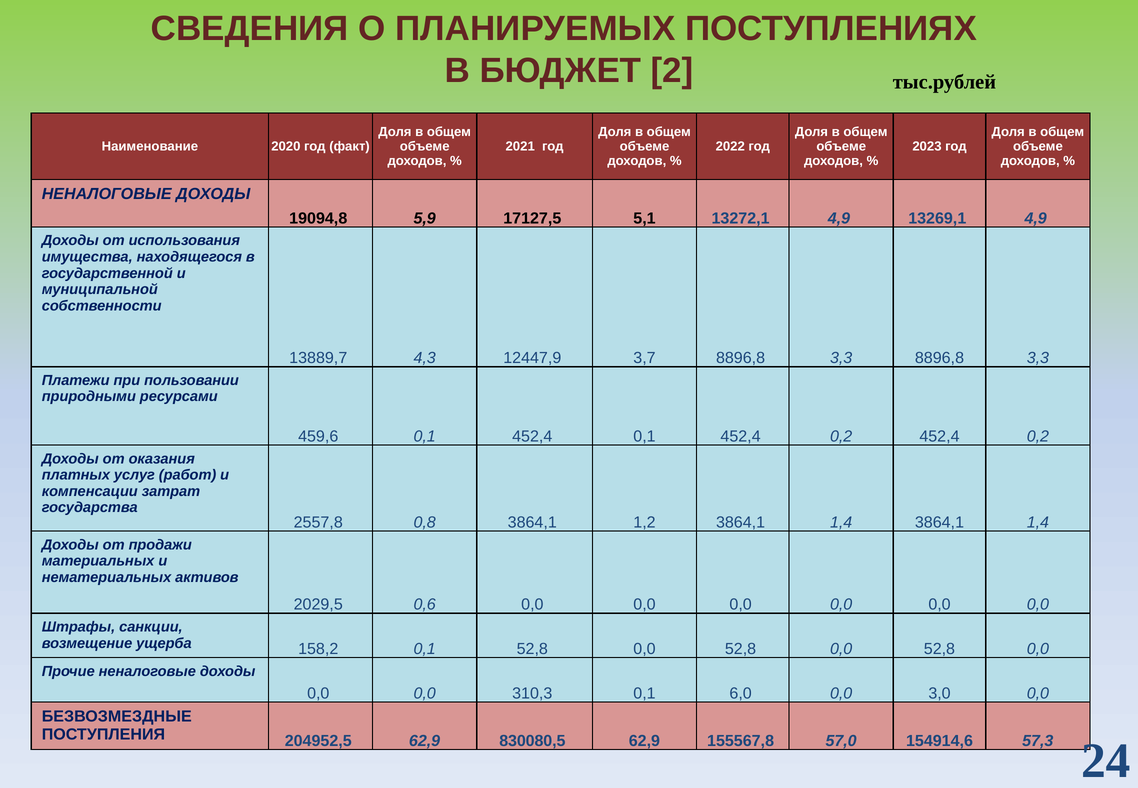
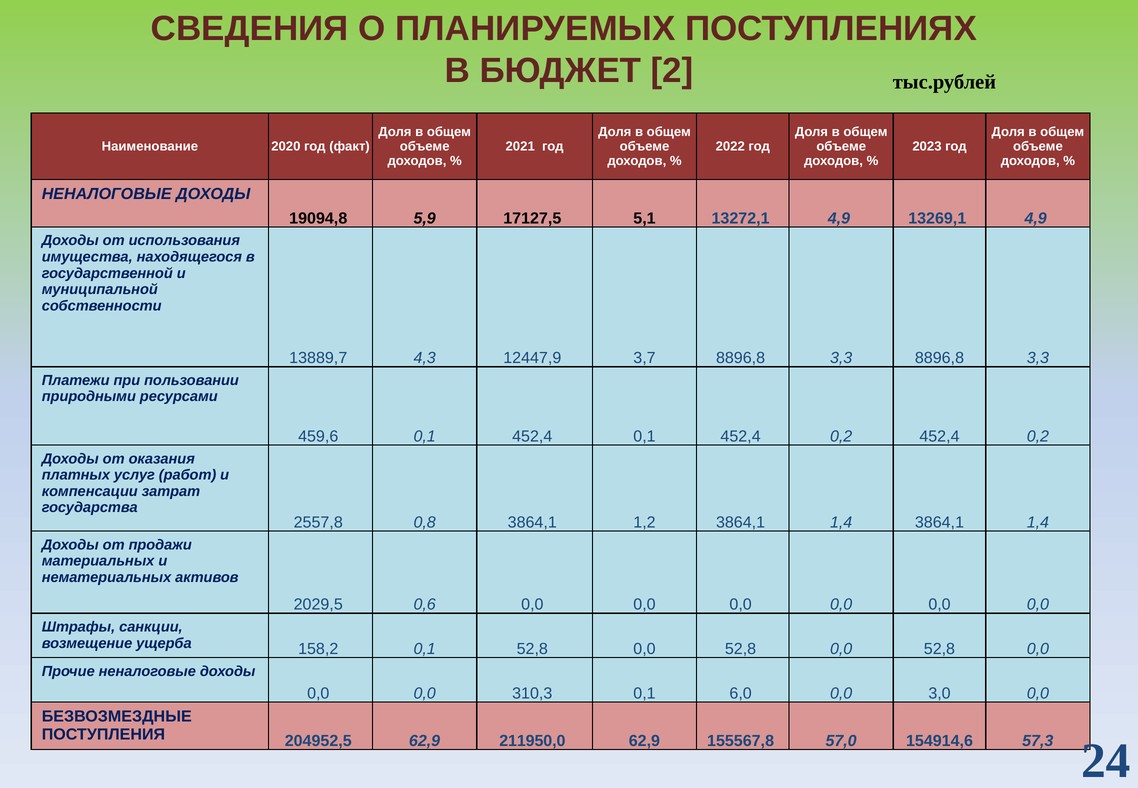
830080,5: 830080,5 -> 211950,0 (532, 741)
